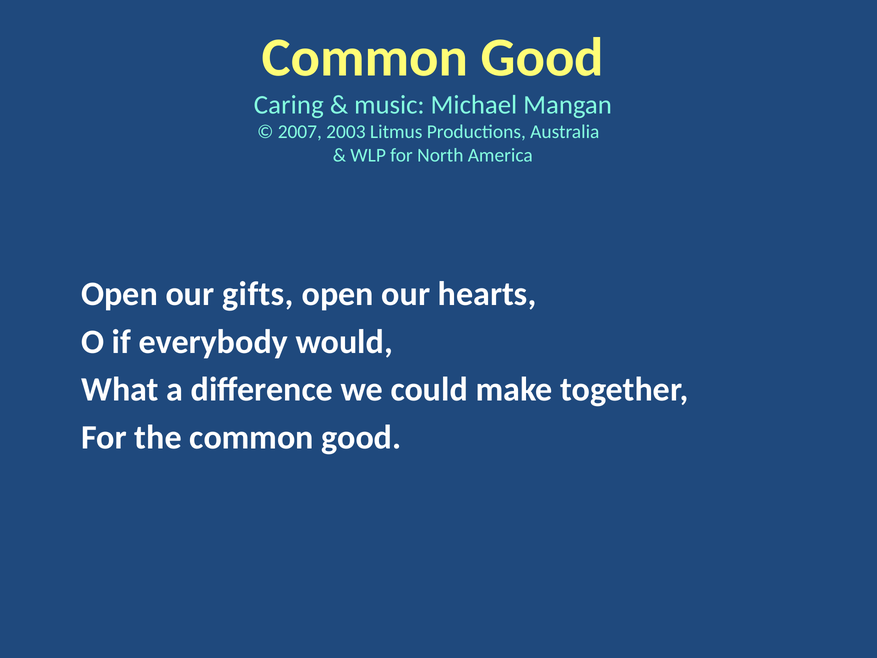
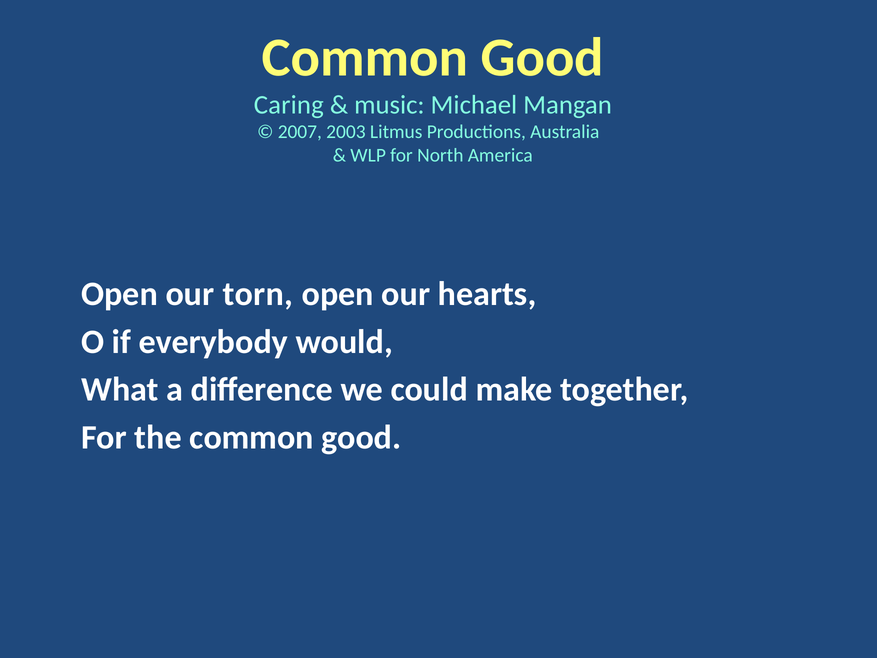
gifts: gifts -> torn (258, 294)
